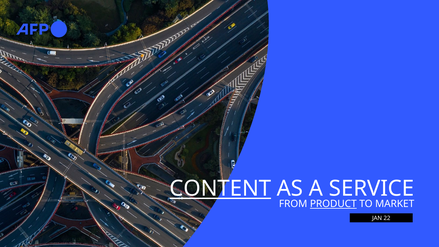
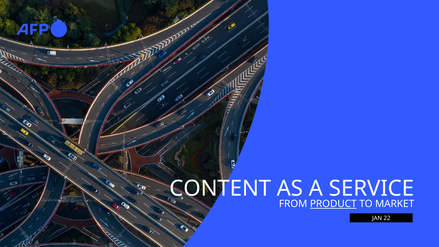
CONTENT underline: present -> none (220, 189)
